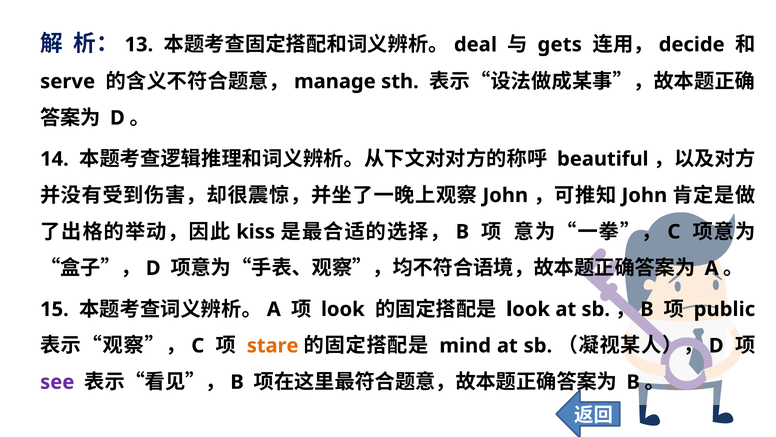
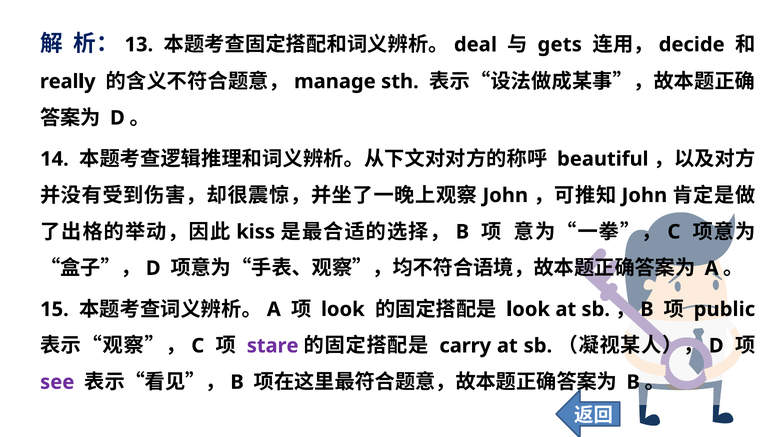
serve: serve -> really (68, 81)
stare colour: orange -> purple (273, 345)
mind: mind -> carry (465, 345)
